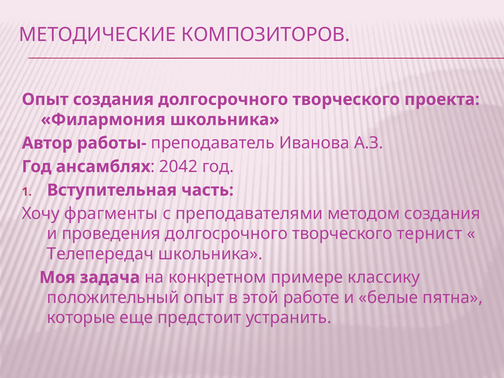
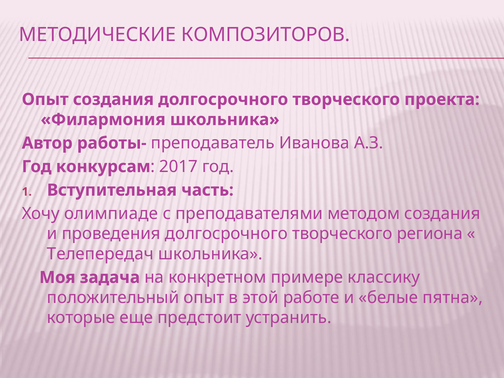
ансамблях: ансамблях -> конкурсам (103, 167)
2042: 2042 -> 2017 (178, 167)
фрагменты: фрагменты -> олимпиаде (111, 214)
тернист: тернист -> региона (430, 234)
